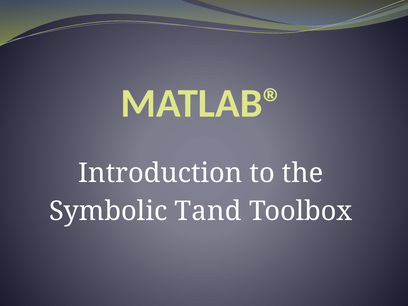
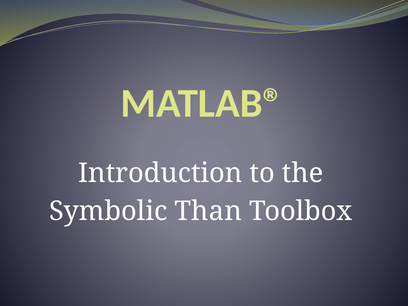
Tand: Tand -> Than (208, 211)
